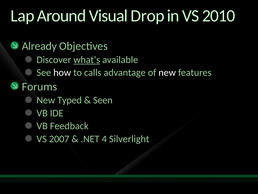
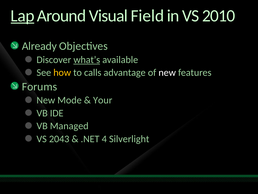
Lap underline: none -> present (23, 16)
Drop: Drop -> Field (147, 16)
how colour: white -> yellow (62, 72)
Typed: Typed -> Mode (70, 100)
Seen: Seen -> Your (103, 100)
Feedback: Feedback -> Managed (69, 126)
2007: 2007 -> 2043 (59, 139)
